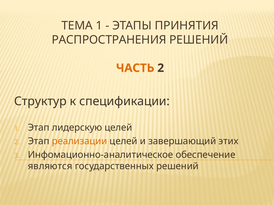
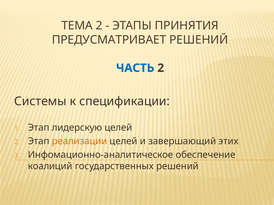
ТЕМА 1: 1 -> 2 (99, 26)
РАСПРОСТРАНЕНИЯ: РАСПРОСТРАНЕНИЯ -> ПРЕДУСМАТРИВАЕТ (109, 40)
ЧАСТЬ colour: orange -> blue (135, 68)
Структур: Структур -> Системы (40, 101)
являются: являются -> коалиций (50, 167)
